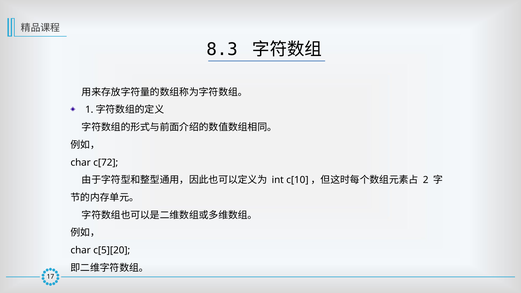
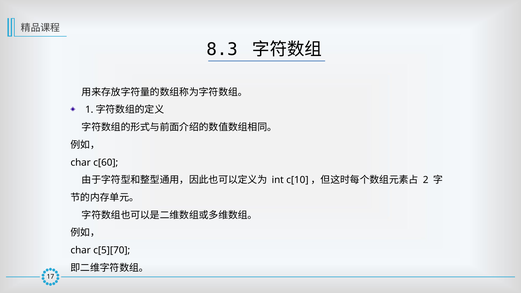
c[72: c[72 -> c[60 (106, 162)
c[5][20: c[5][20 -> c[5][70 (112, 250)
